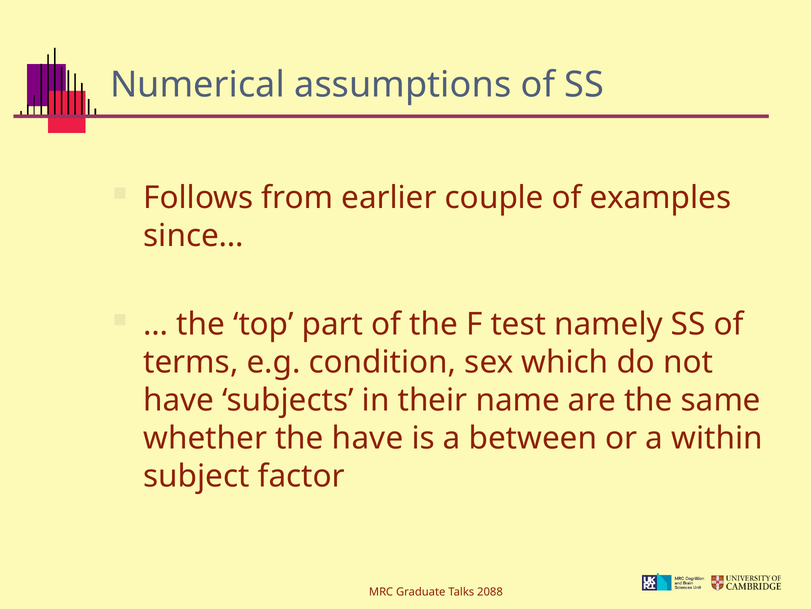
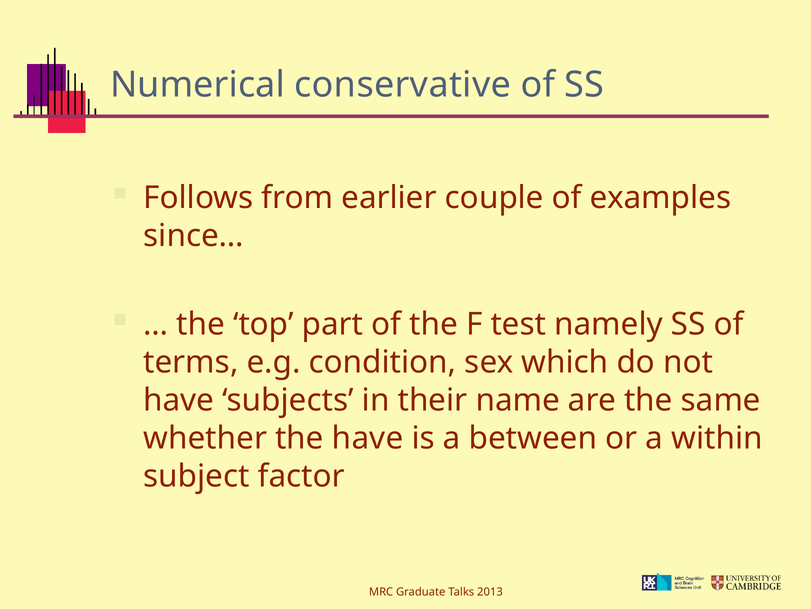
assumptions: assumptions -> conservative (403, 85)
2088: 2088 -> 2013 (490, 591)
